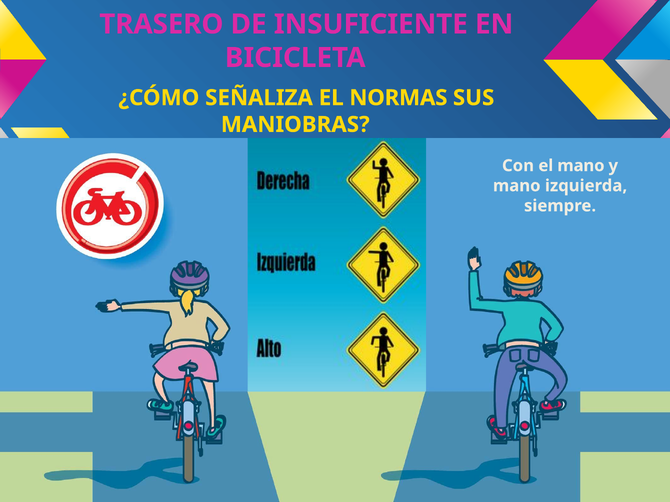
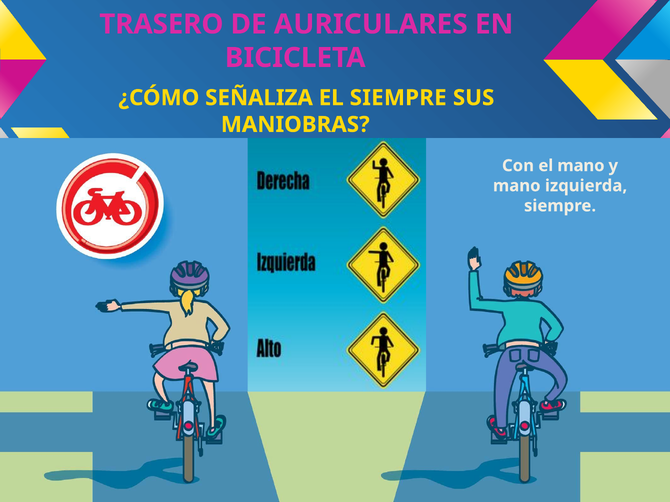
INSUFICIENTE: INSUFICIENTE -> AURICULARES (371, 24)
EL NORMAS: NORMAS -> SIEMPRE (398, 98)
